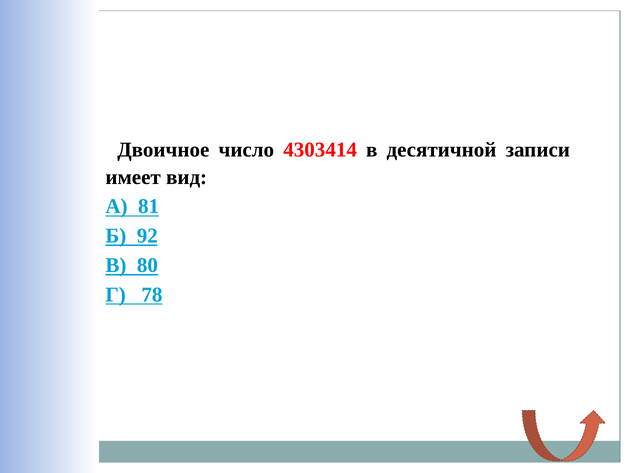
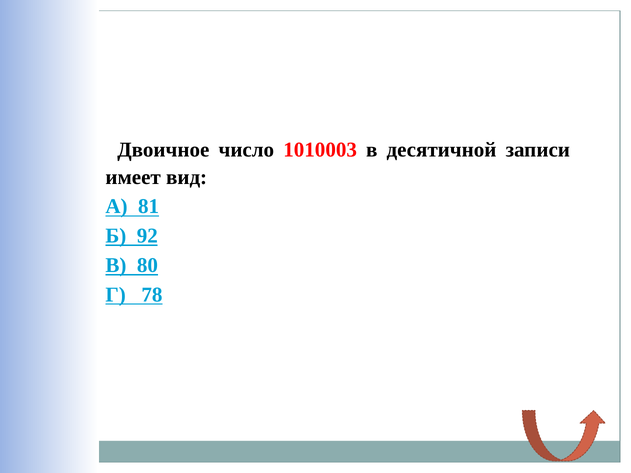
4303414: 4303414 -> 1010003 (320, 150)
